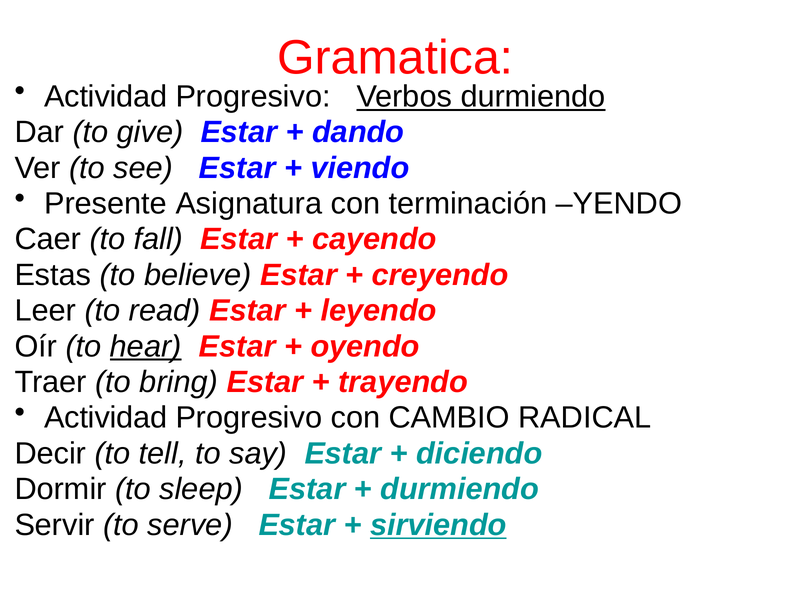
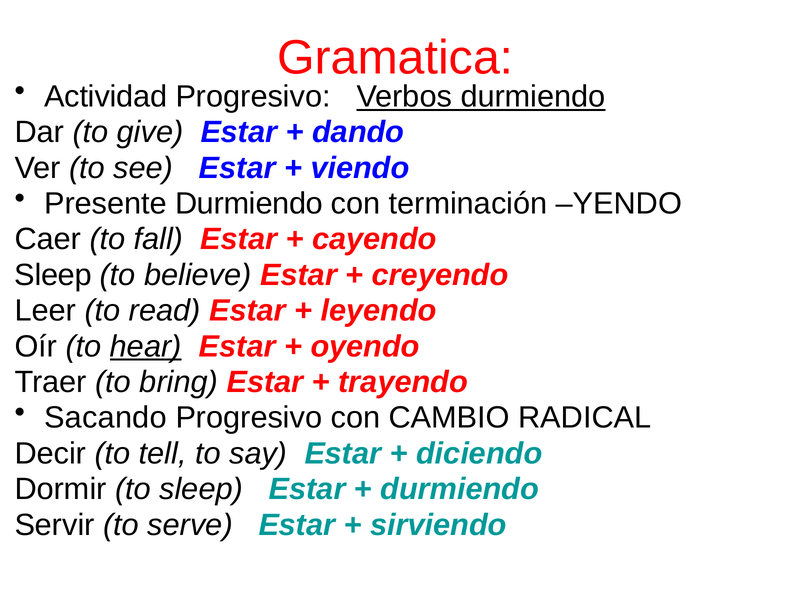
Presente Asignatura: Asignatura -> Durmiendo (249, 204)
Estas: Estas -> Sleep (53, 275)
Actividad: Actividad -> Sacando (105, 418)
sirviendo underline: present -> none (438, 525)
